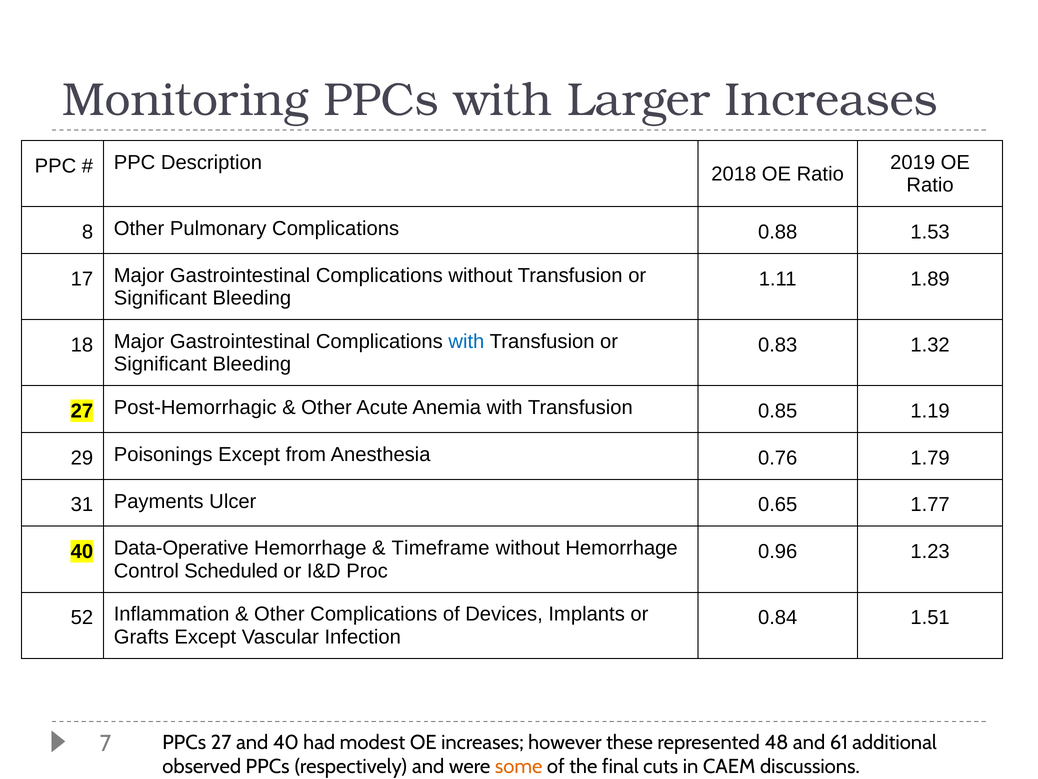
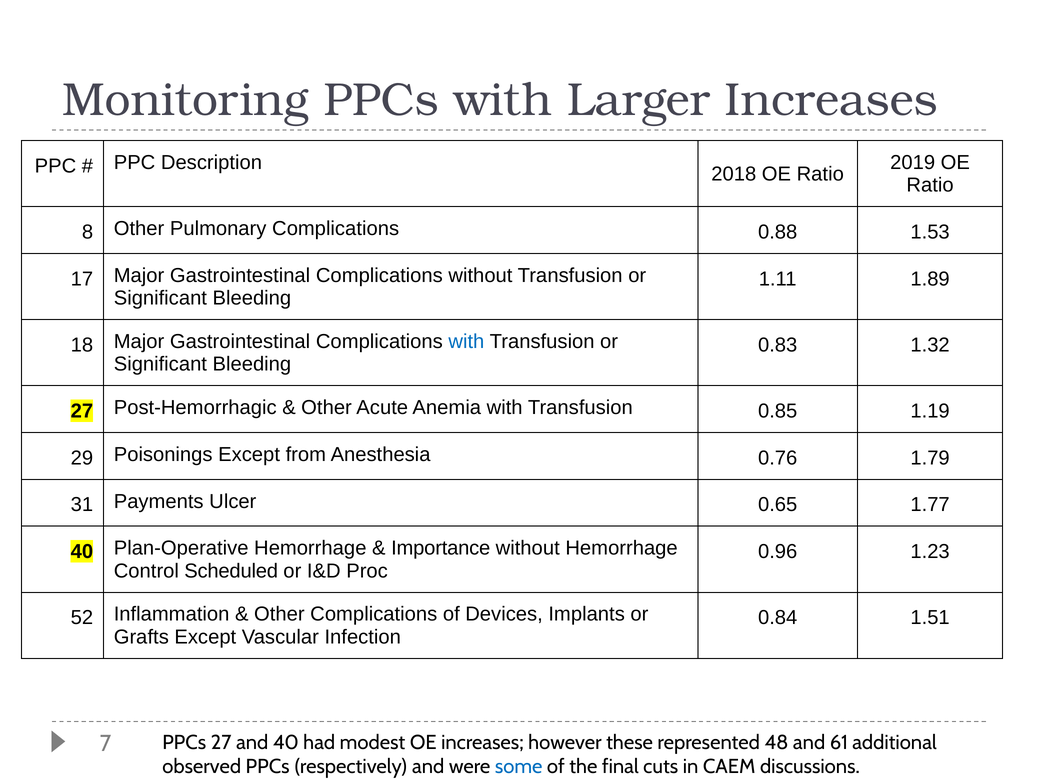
Data-Operative: Data-Operative -> Plan-Operative (181, 548)
Timeframe: Timeframe -> Importance (441, 548)
some colour: orange -> blue (519, 766)
